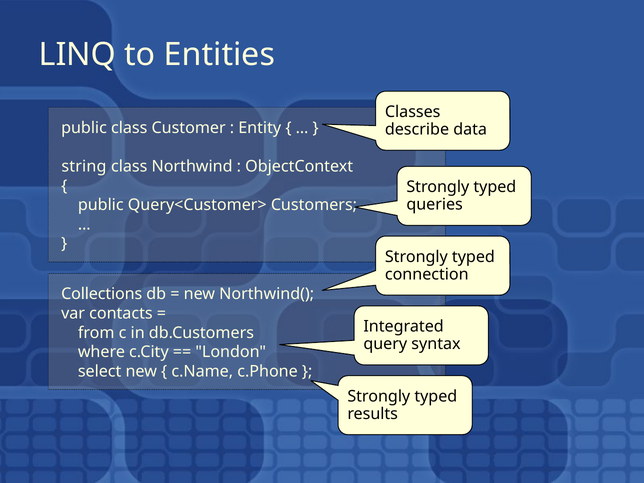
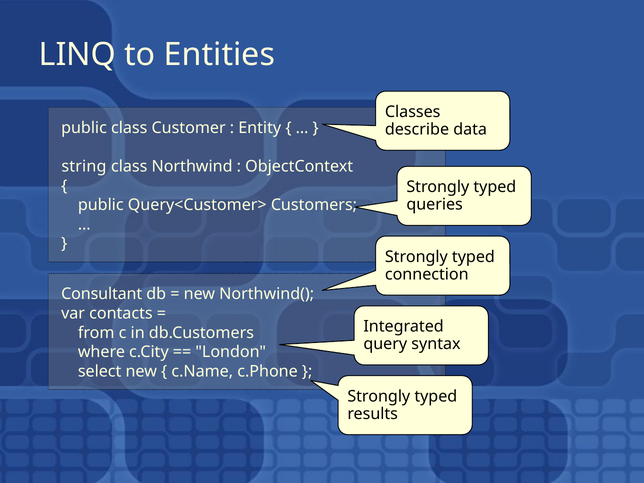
Collections: Collections -> Consultant (102, 294)
